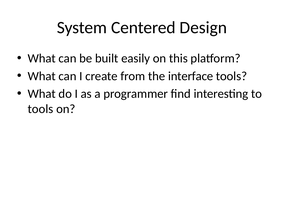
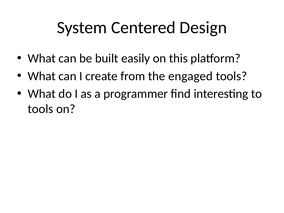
interface: interface -> engaged (191, 76)
